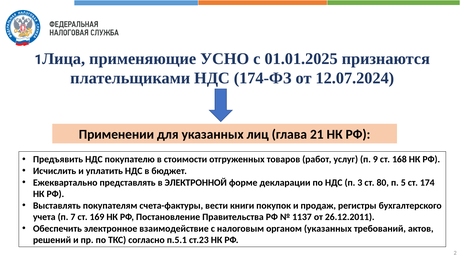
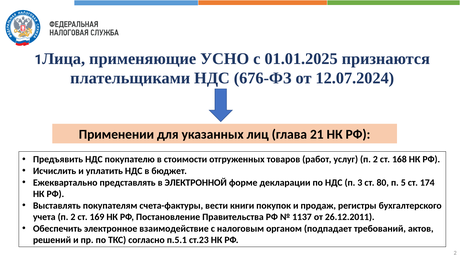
174-ФЗ: 174-ФЗ -> 676-ФЗ (263, 78)
услуг п 9: 9 -> 2 (375, 159)
учета п 7: 7 -> 2 (73, 217)
органом указанных: указанных -> подпадает (328, 228)
